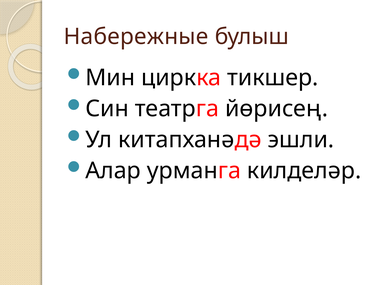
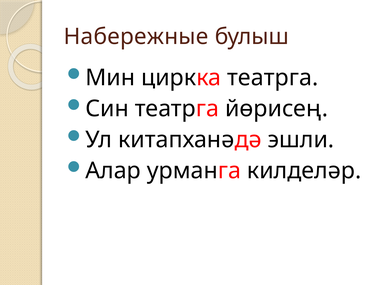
циркка тикшер: тикшер -> театрга (273, 78)
